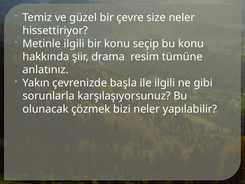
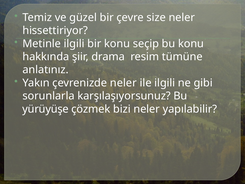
çevrenizde başla: başla -> neler (123, 83)
olunacak: olunacak -> yürüyüşe (46, 109)
